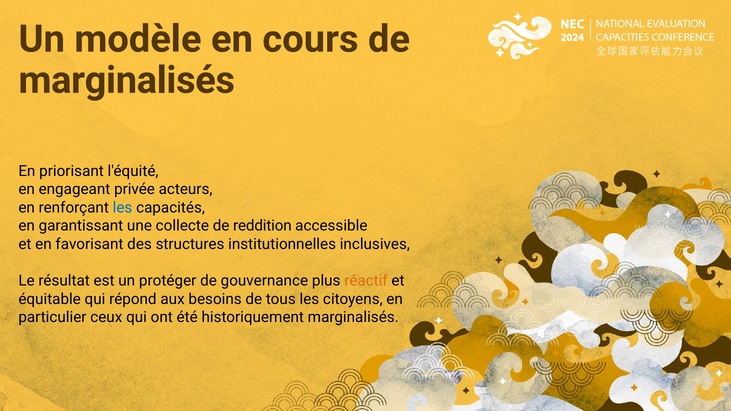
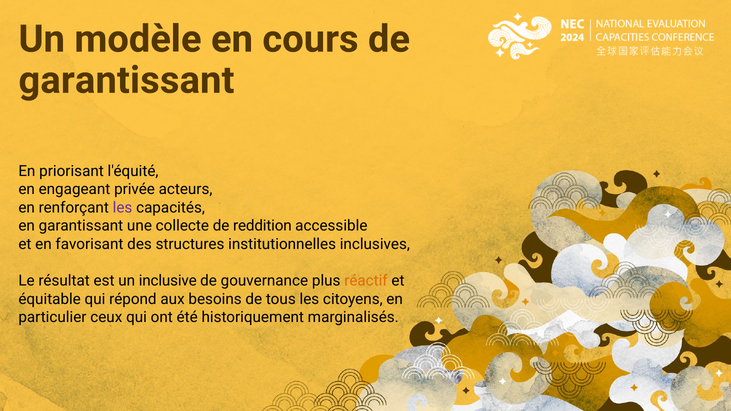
marginalisés: marginalisés -> garantissant (126, 80)
les colour: blue -> purple (122, 208)
protéger: protéger -> inclusive (168, 281)
